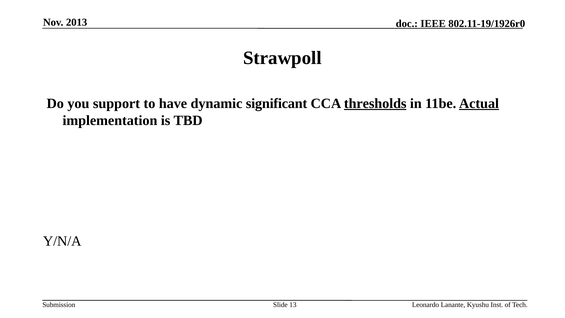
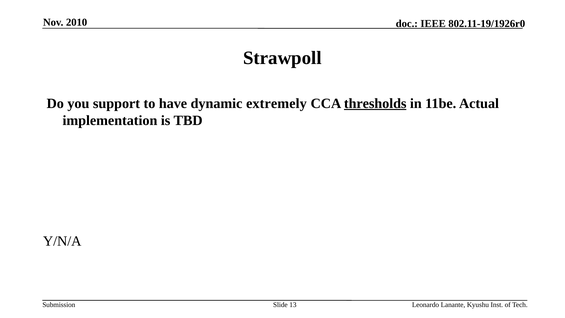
2013: 2013 -> 2010 (77, 22)
significant: significant -> extremely (276, 103)
Actual underline: present -> none (479, 103)
